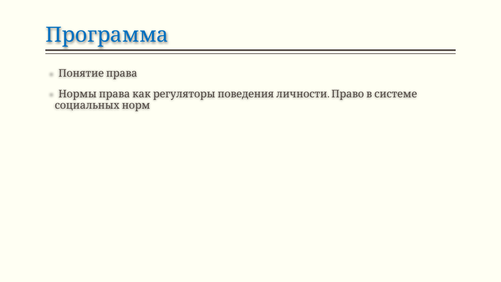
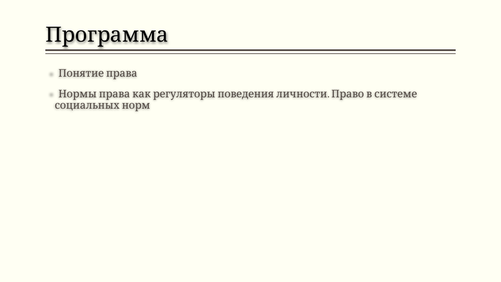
Программа colour: blue -> black (107, 35)
